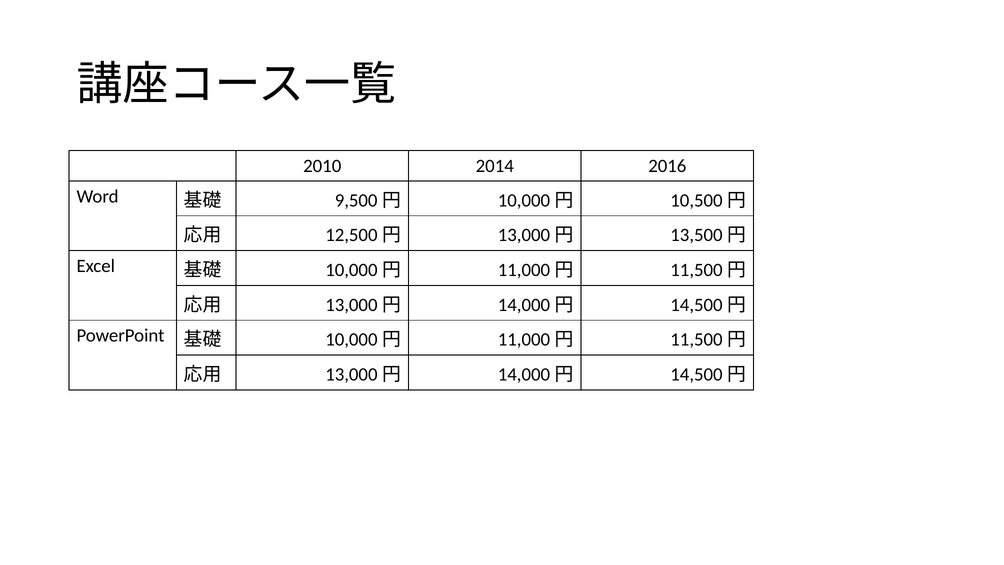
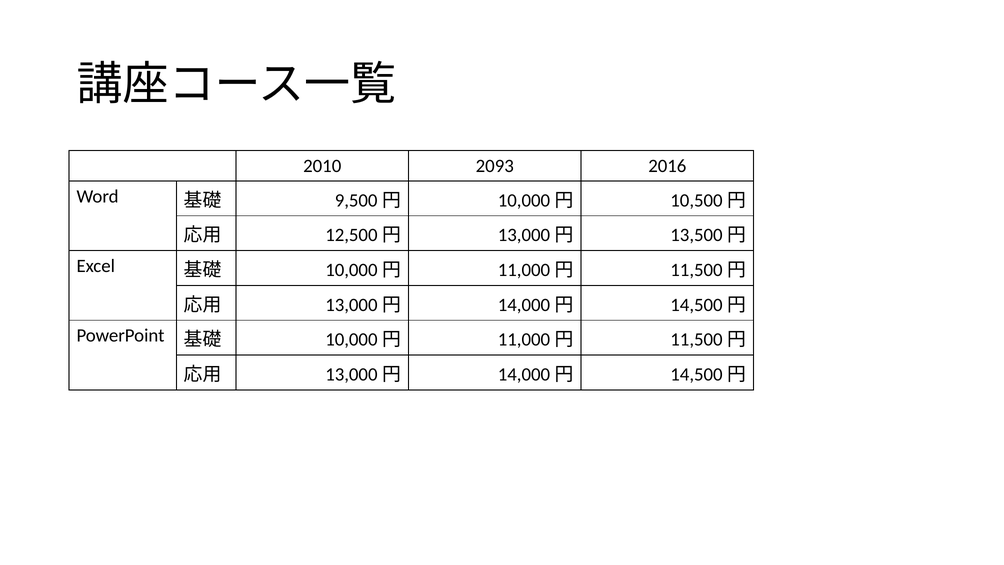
2014: 2014 -> 2093 (495, 166)
